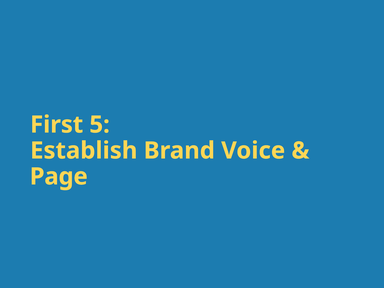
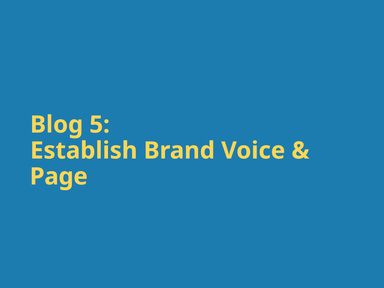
First: First -> Blog (57, 125)
